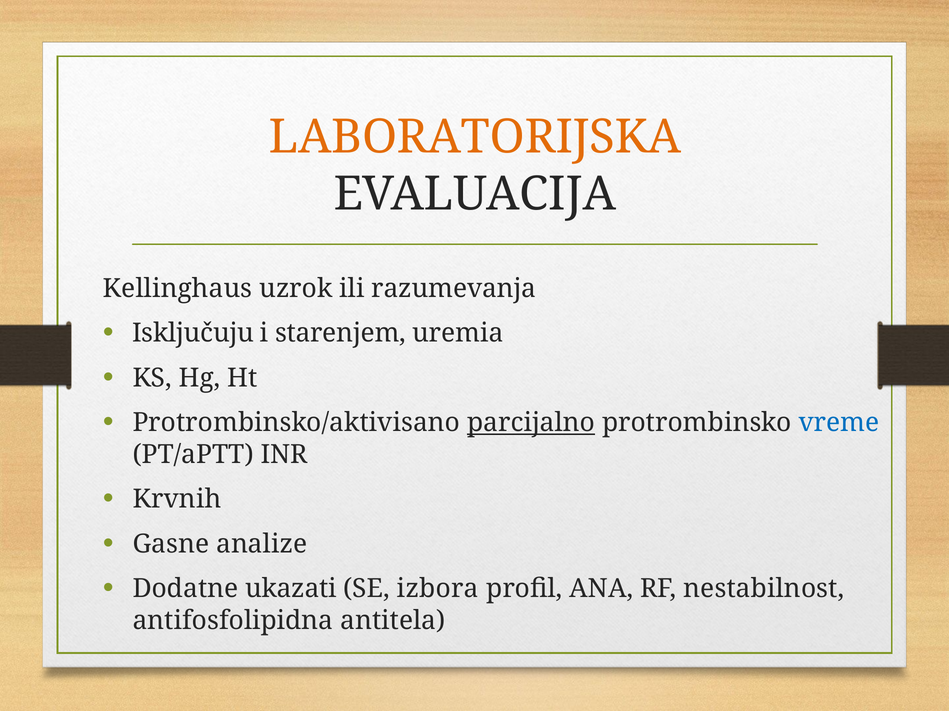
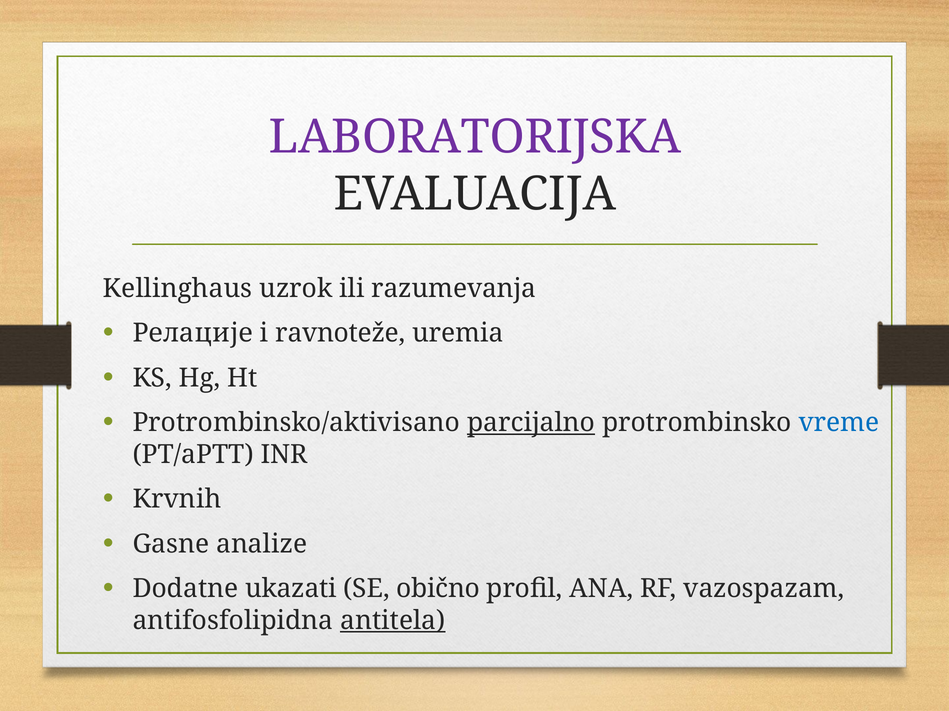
LABORATORIJSKA colour: orange -> purple (475, 137)
Isključuju: Isključuju -> Релације (193, 333)
starenjem: starenjem -> ravnoteže (340, 333)
izbora: izbora -> obično (438, 589)
nestabilnost: nestabilnost -> vazospazam (764, 589)
antitela underline: none -> present (393, 621)
